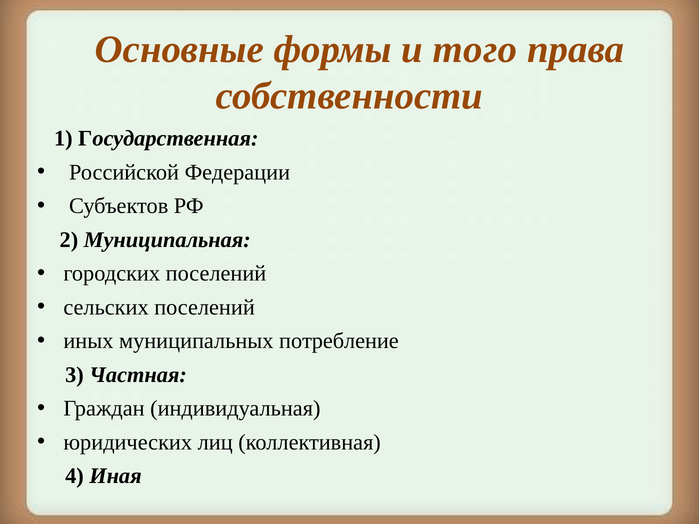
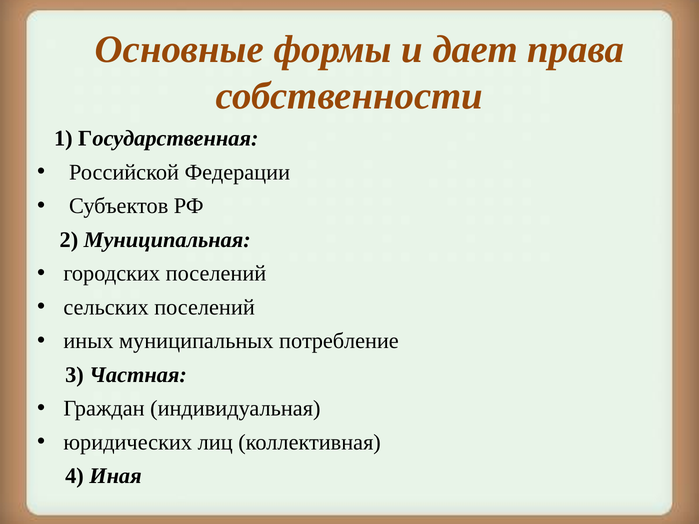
того: того -> дает (475, 49)
